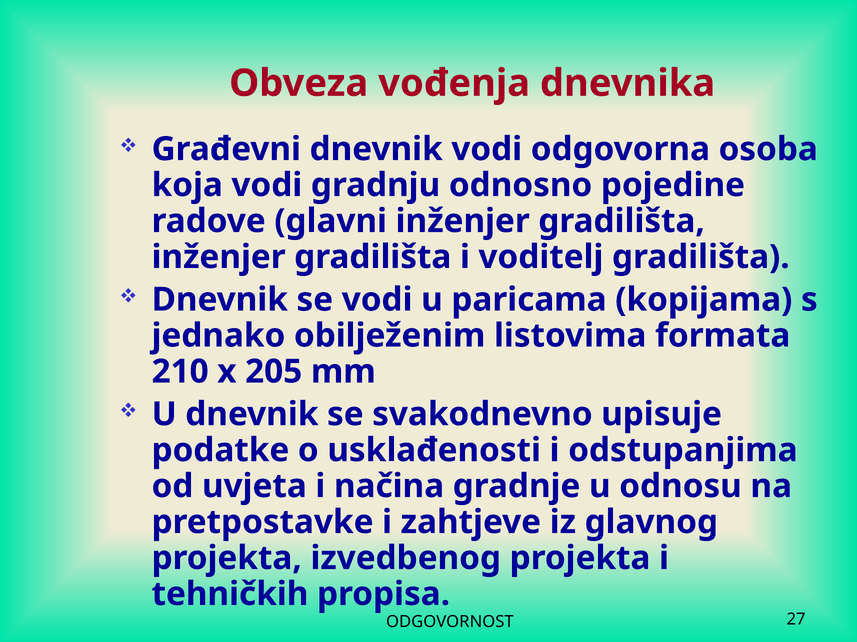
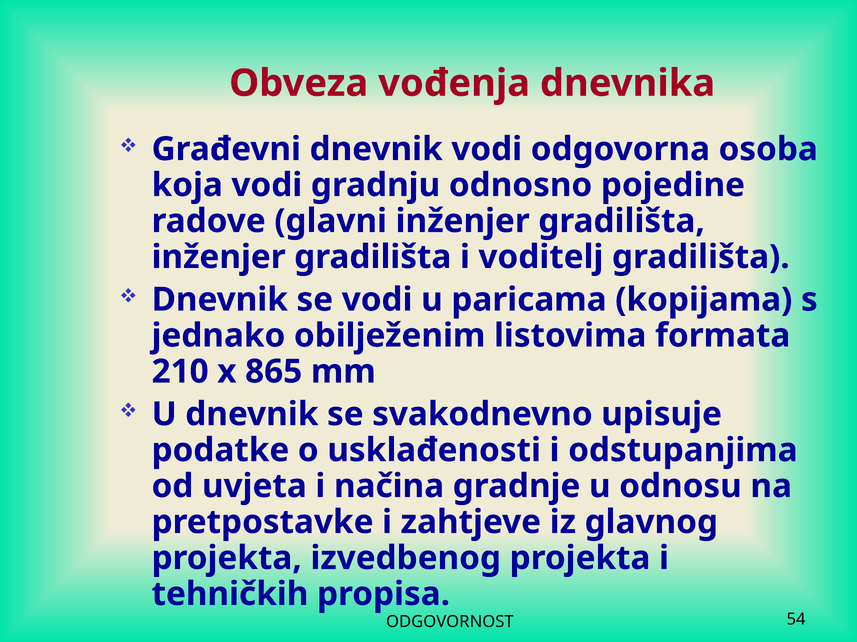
205: 205 -> 865 (274, 372)
27: 27 -> 54 (796, 620)
